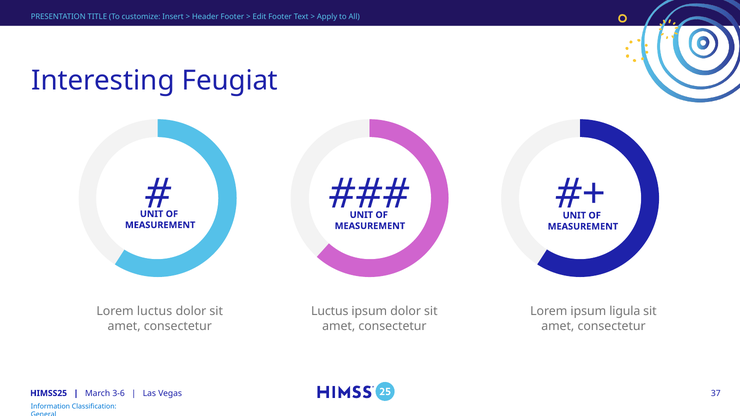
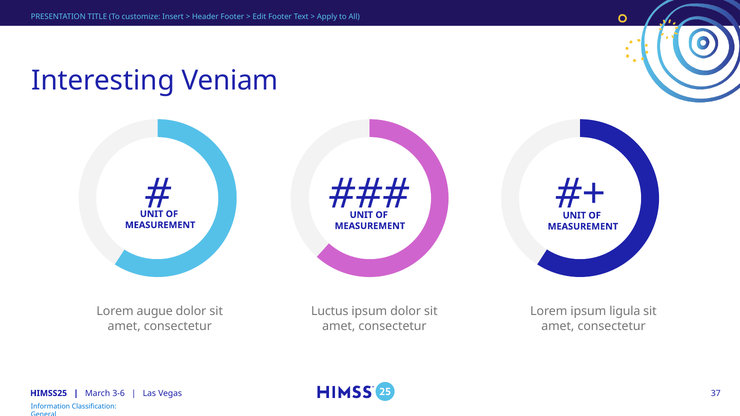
Feugiat: Feugiat -> Veniam (230, 81)
Lorem luctus: luctus -> augue (155, 311)
